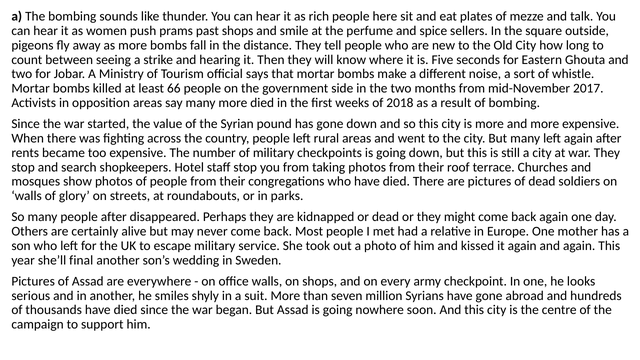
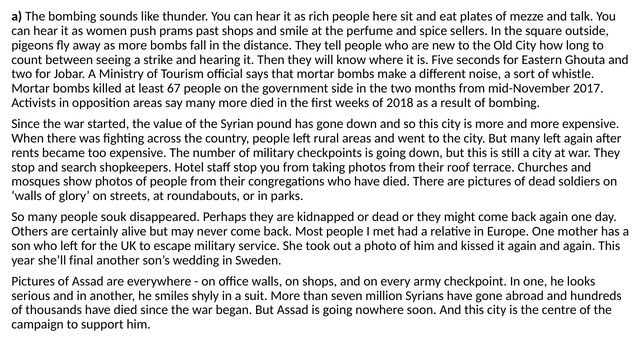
66: 66 -> 67 (174, 88)
people after: after -> souk (114, 217)
